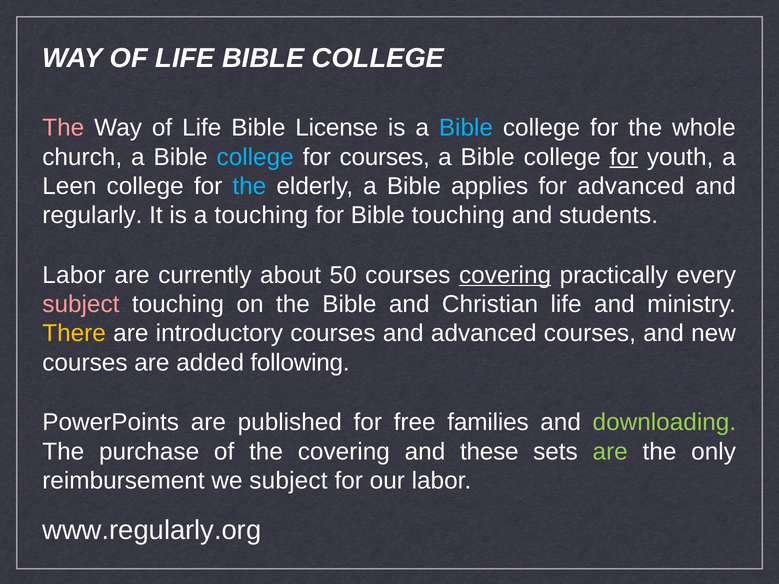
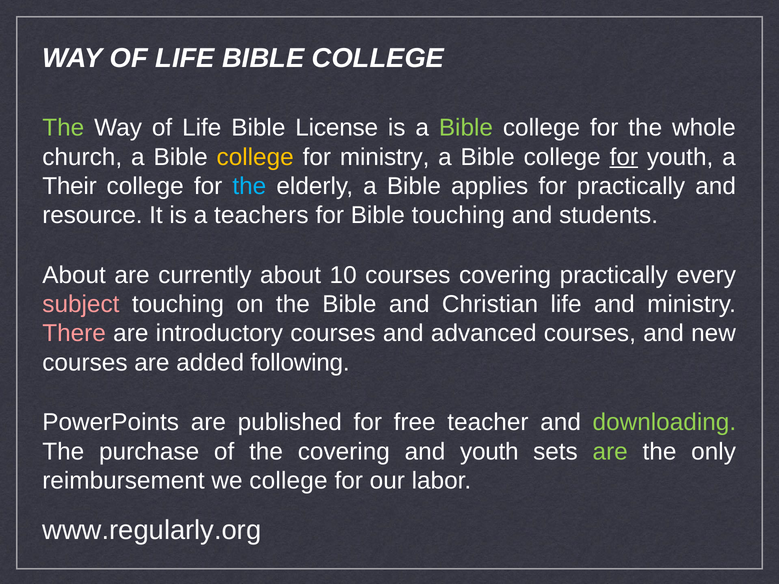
The colour: pink -> light green (63, 128)
Bible colour: light blue -> light green (466, 128)
college colour: light blue -> yellow (255, 157)
for courses: courses -> ministry (385, 157)
Leen: Leen -> Their (70, 186)
for advanced: advanced -> practically (631, 186)
regularly: regularly -> resource (92, 216)
a touching: touching -> teachers (261, 216)
Labor: Labor -> About (74, 275)
50: 50 -> 10 (343, 275)
covering underline: present -> none (505, 275)
There colour: yellow -> pink (74, 334)
families: families -> teacher (488, 422)
and these: these -> youth (489, 452)
we subject: subject -> college (288, 481)
